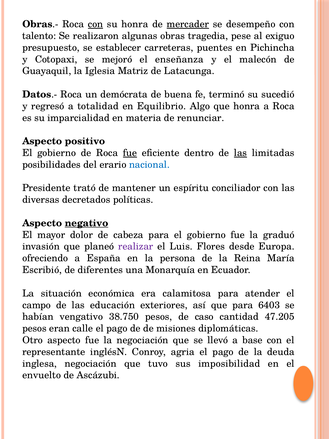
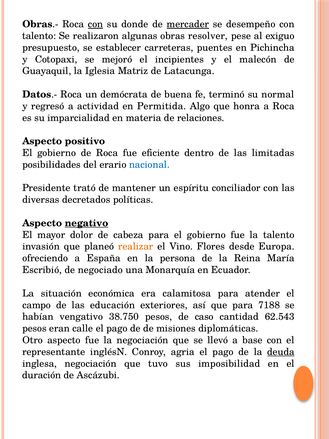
su honra: honra -> donde (135, 24)
tragedia: tragedia -> resolver (208, 36)
enseñanza: enseñanza -> incipientes (180, 59)
sucedió: sucedió -> normal (278, 94)
totalidad: totalidad -> actividad (98, 106)
Equilibrio: Equilibrio -> Permitida (162, 106)
renunciar: renunciar -> relaciones (201, 118)
fue underline: present -> none (130, 153)
las underline: present -> none (240, 153)
la graduó: graduó -> talento (279, 235)
realizar colour: purple -> orange (136, 246)
Luis: Luis -> Vino (181, 246)
diferentes: diferentes -> negociado (100, 270)
6403: 6403 -> 7188 (269, 305)
47.205: 47.205 -> 62.543 (280, 316)
deuda underline: none -> present (281, 352)
envuelto: envuelto -> duración (42, 375)
